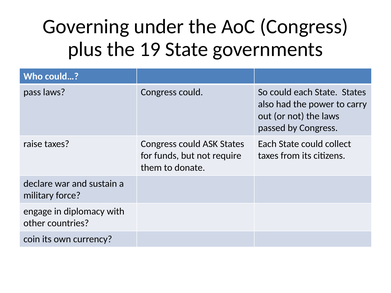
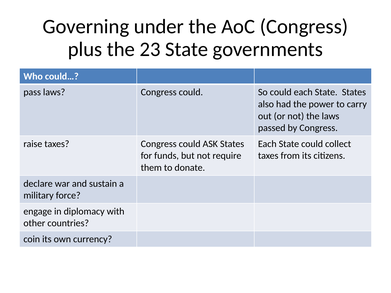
19: 19 -> 23 (150, 49)
